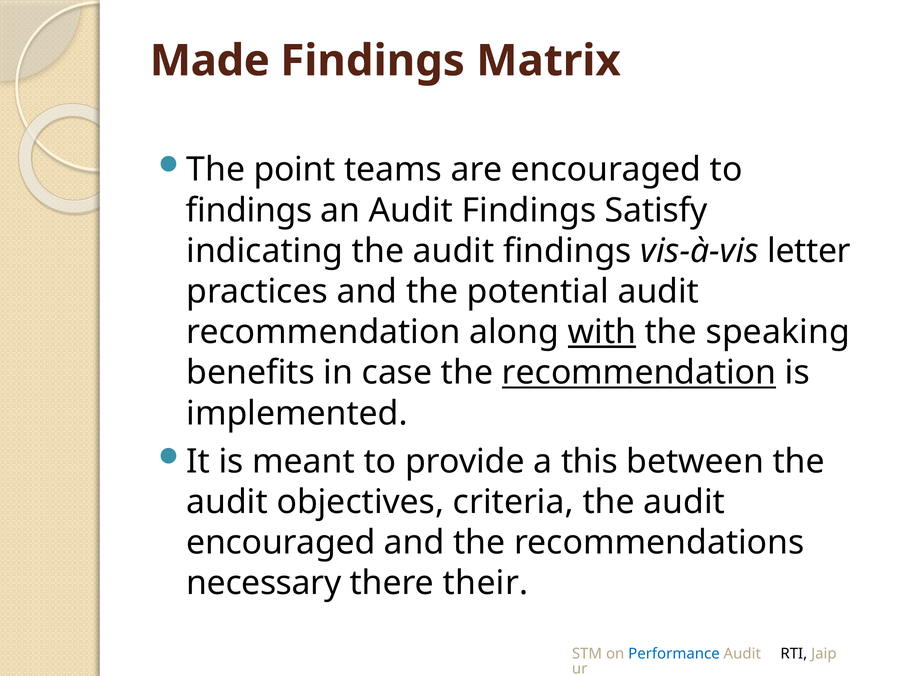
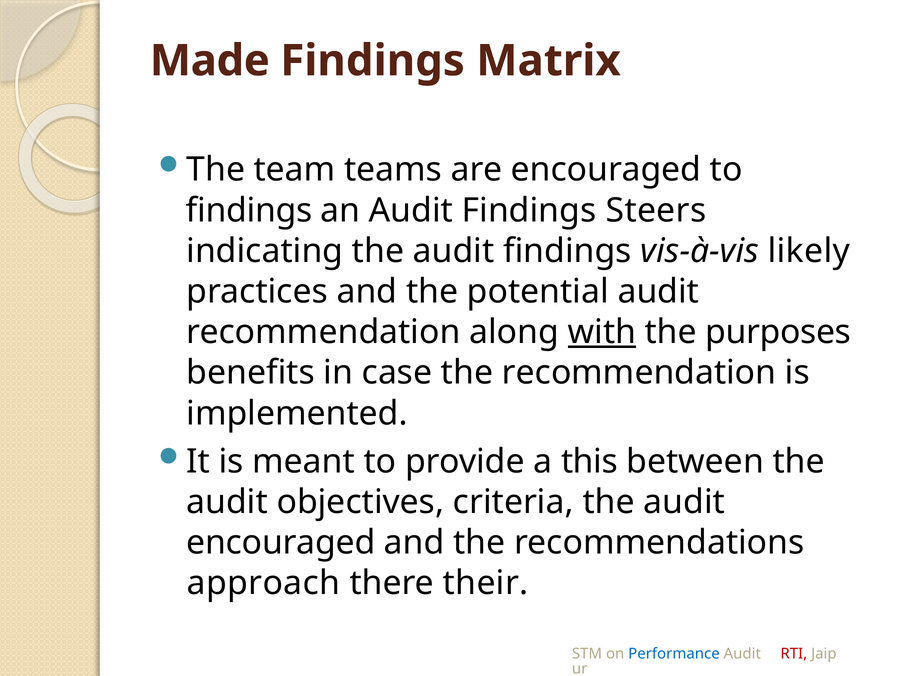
point: point -> team (295, 170)
Satisfy: Satisfy -> Steers (656, 210)
letter: letter -> likely (809, 251)
speaking: speaking -> purposes (778, 332)
recommendation underline: present -> none (639, 373)
necessary: necessary -> approach (263, 583)
RTI colour: black -> red (794, 653)
